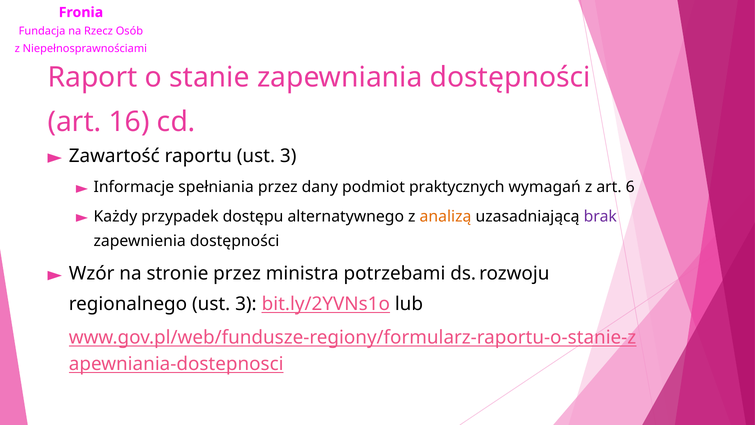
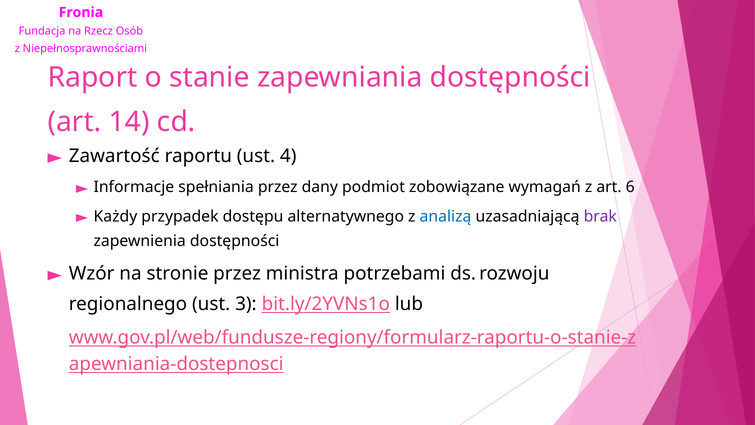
16: 16 -> 14 (129, 122)
raportu ust 3: 3 -> 4 (288, 156)
praktycznych: praktycznych -> zobowiązane (457, 187)
analizą colour: orange -> blue (446, 216)
